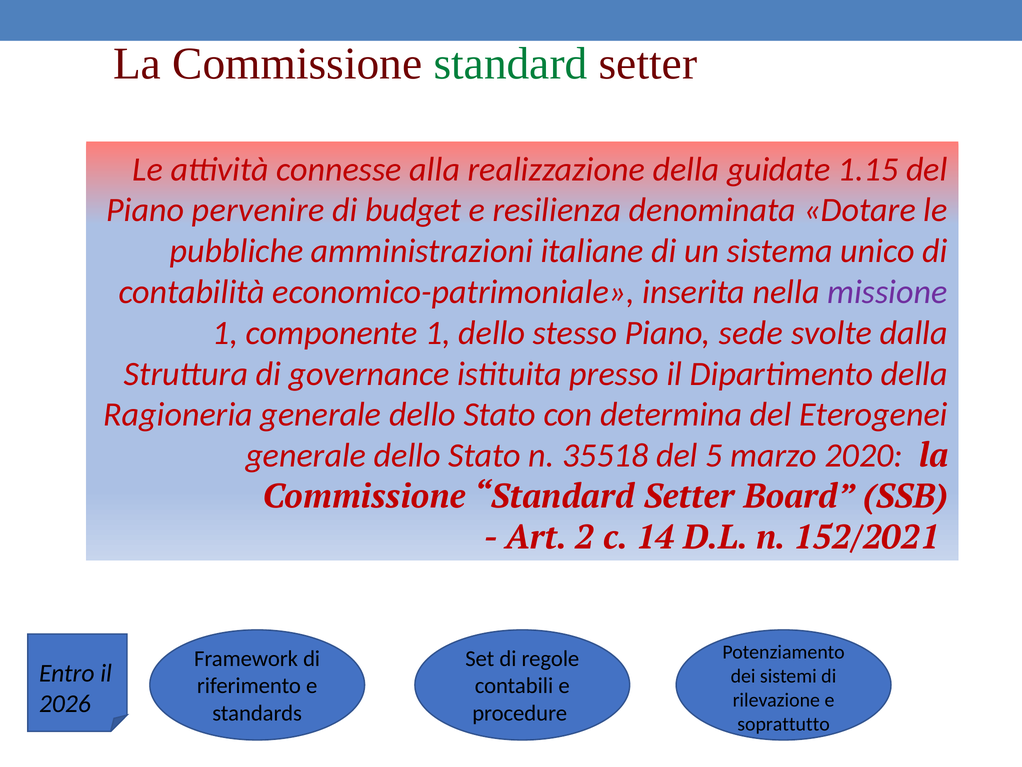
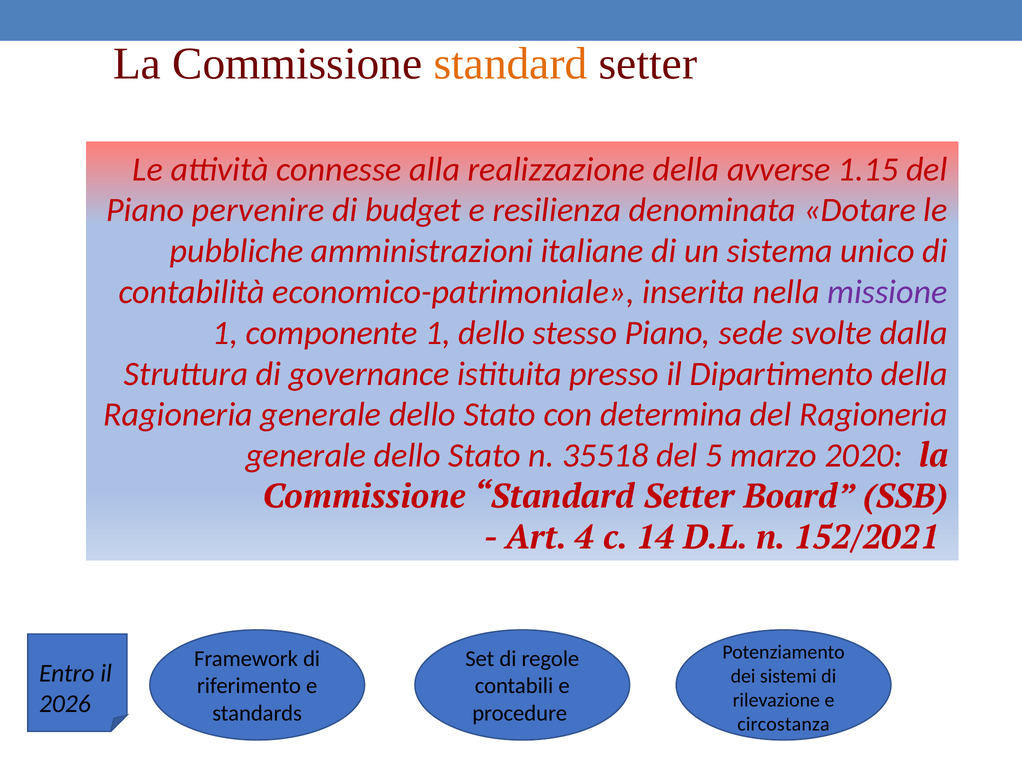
standard colour: green -> orange (511, 64)
guidate: guidate -> avverse (779, 169)
del Eterogenei: Eterogenei -> Ragioneria (873, 414)
2: 2 -> 4 (585, 537)
soprattutto: soprattutto -> circostanza (783, 723)
